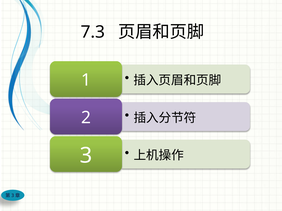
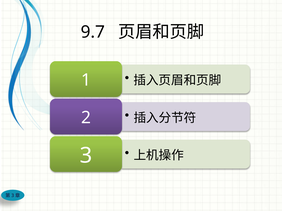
7.3: 7.3 -> 9.7 (93, 32)
